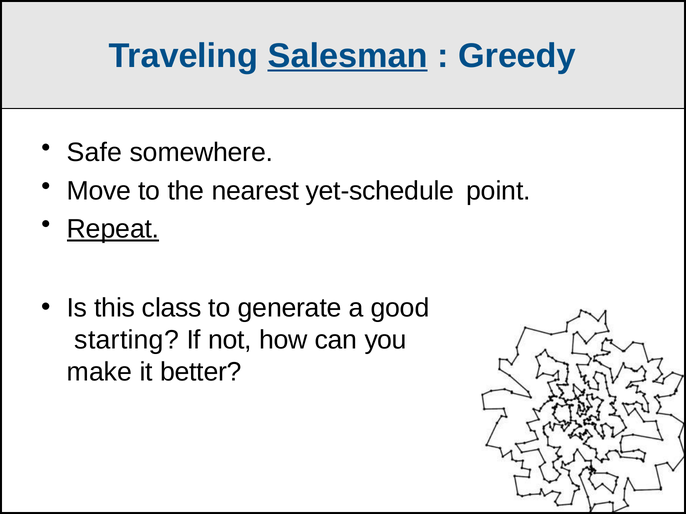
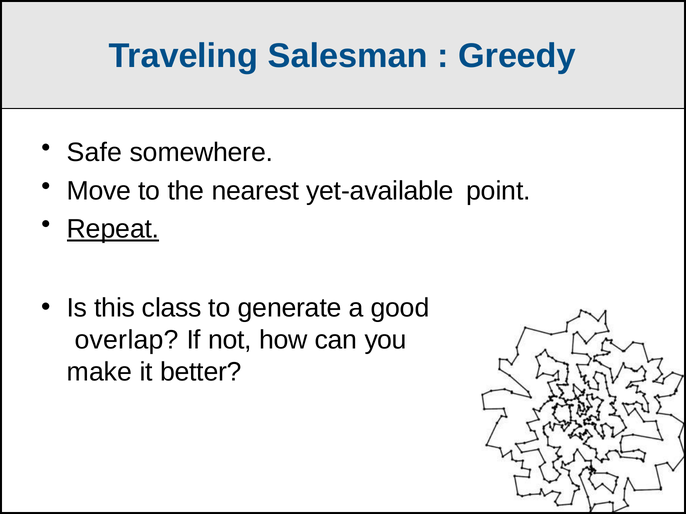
Salesman underline: present -> none (348, 56)
yet-schedule: yet-schedule -> yet-available (380, 191)
starting: starting -> overlap (127, 340)
